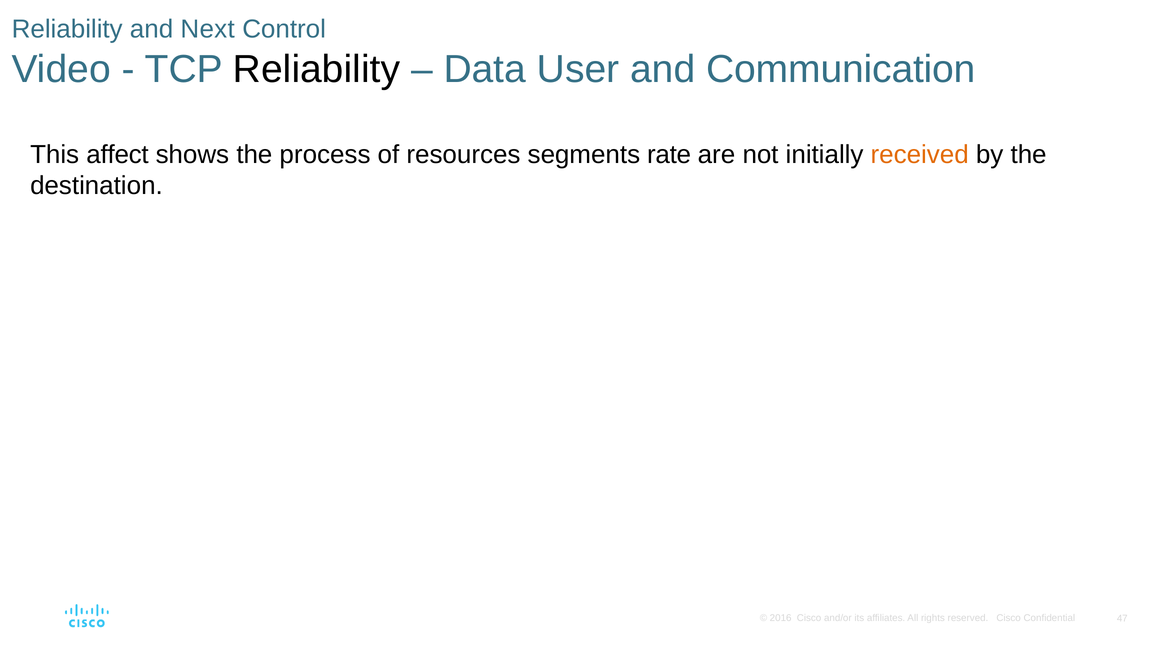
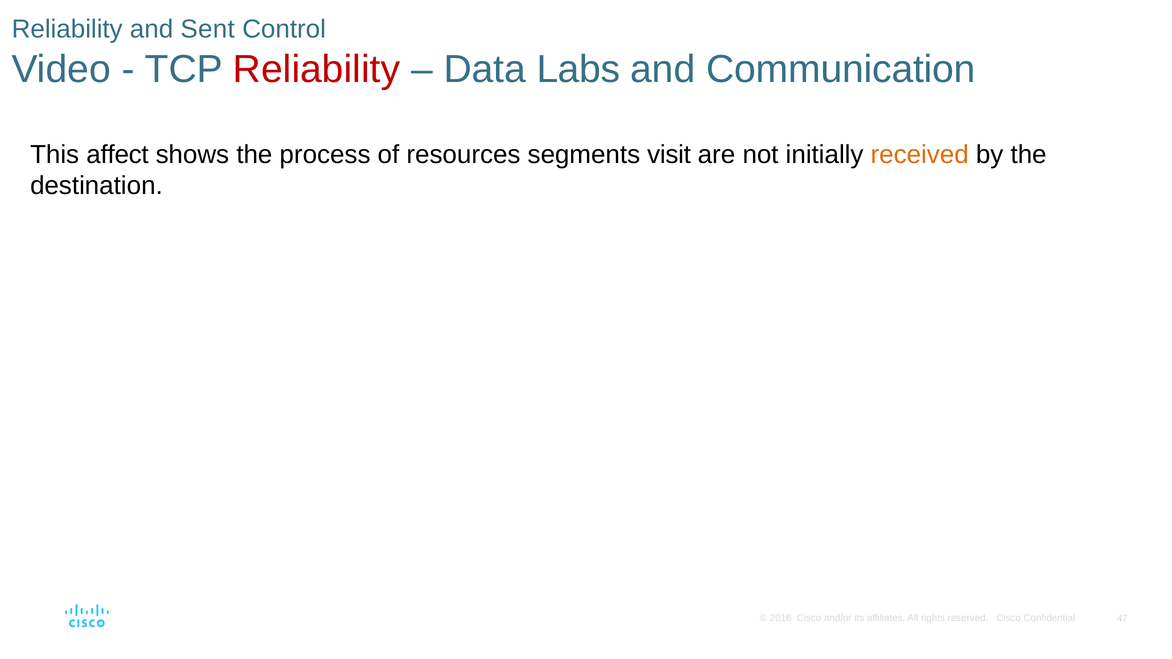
Next: Next -> Sent (208, 29)
Reliability colour: black -> red (317, 69)
User: User -> Labs (578, 69)
rate: rate -> visit (669, 155)
